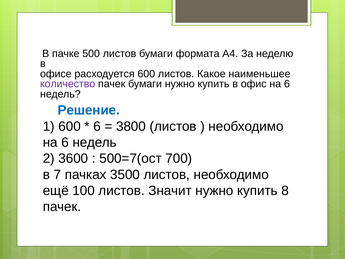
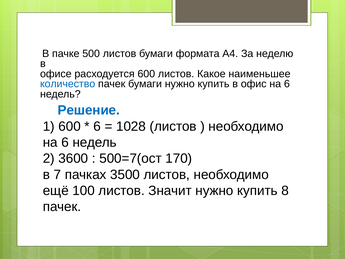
количество colour: purple -> blue (68, 84)
3800: 3800 -> 1028 (131, 126)
700: 700 -> 170 (179, 158)
